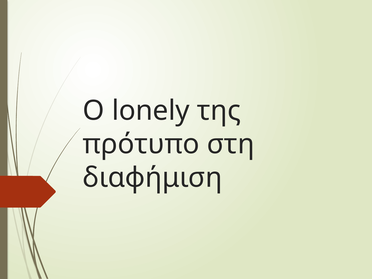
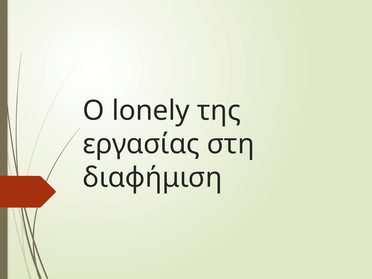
πρότυπο: πρότυπο -> εργασίας (141, 144)
